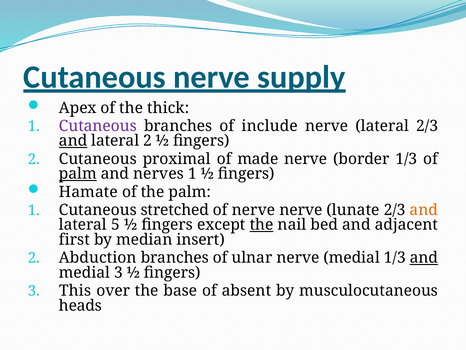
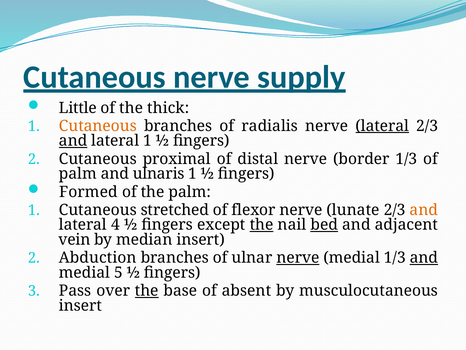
Apex: Apex -> Little (78, 108)
Cutaneous colour: purple -> orange (98, 126)
include: include -> radialis (270, 126)
lateral underline: none -> present (382, 126)
lateral 2: 2 -> 1 (148, 141)
made: made -> distal (258, 159)
palm underline: present -> none (78, 174)
nerves: nerves -> ulnaris (159, 174)
Hamate: Hamate -> Formed (88, 192)
of nerve: nerve -> flexor (254, 210)
5: 5 -> 4 (115, 225)
bed underline: none -> present (324, 225)
first: first -> vein (75, 239)
nerve underline: none -> present (298, 257)
medial 3: 3 -> 5 (118, 272)
This: This -> Pass (75, 290)
the underline: none -> present (147, 290)
heads: heads -> insert (80, 305)
